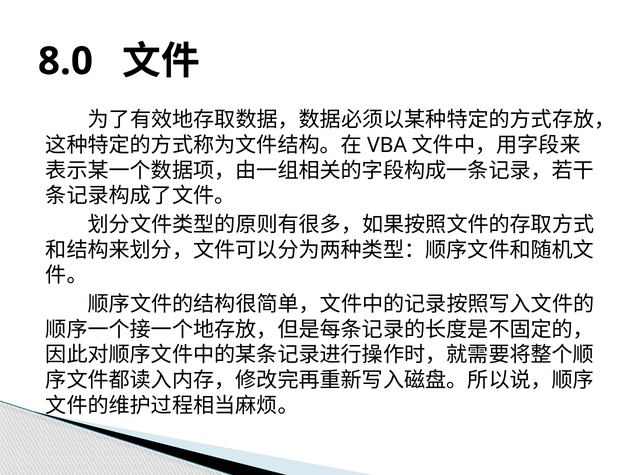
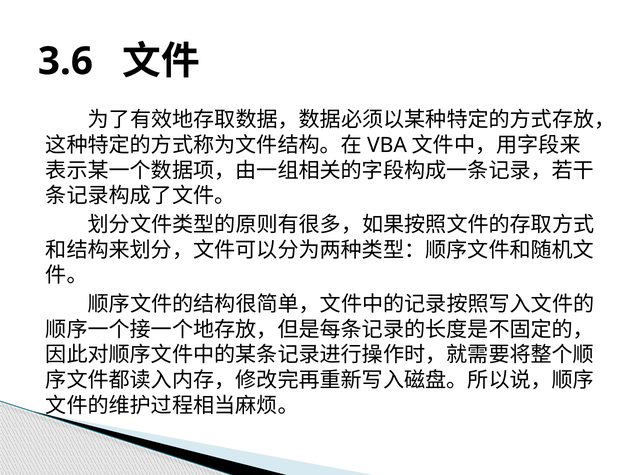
8.0: 8.0 -> 3.6 (65, 61)
